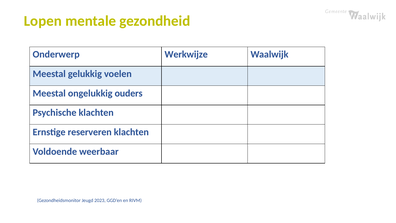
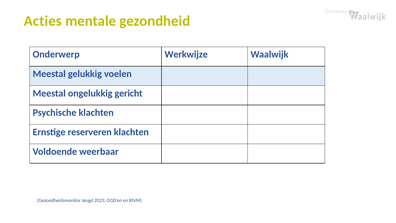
Lopen: Lopen -> Acties (43, 21)
ouders: ouders -> gericht (129, 93)
